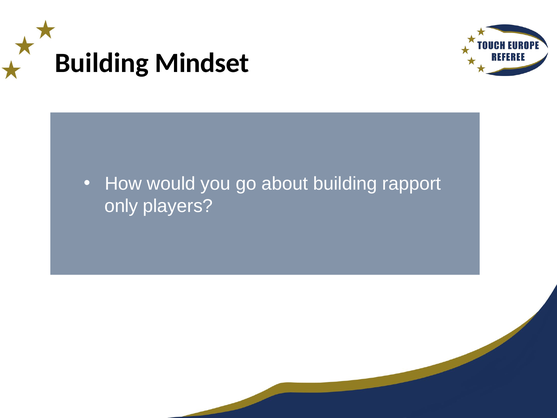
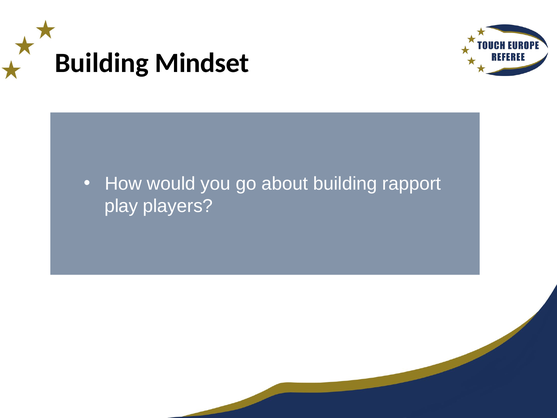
only: only -> play (121, 206)
